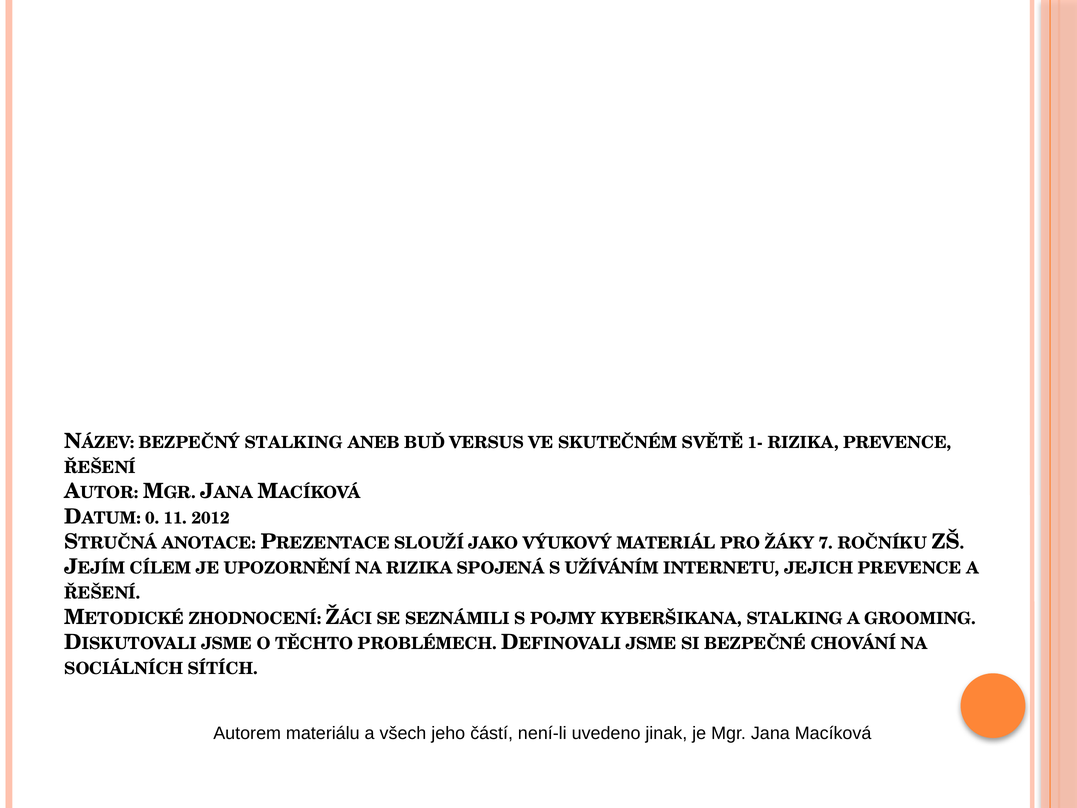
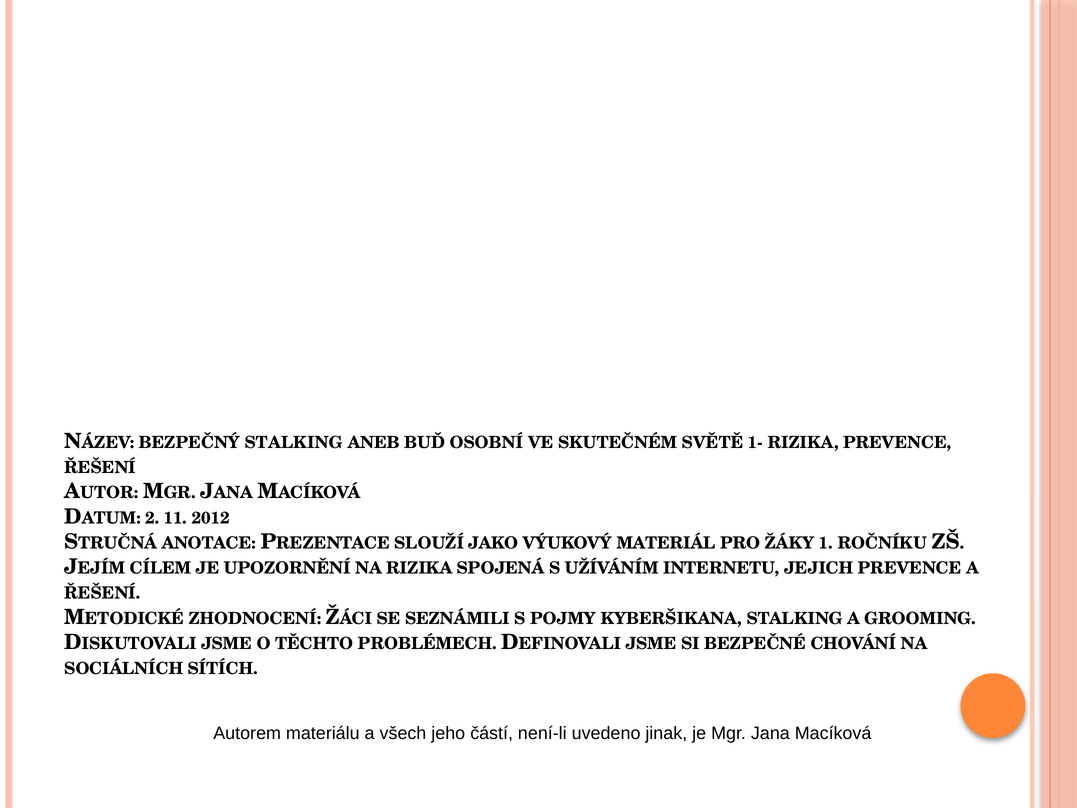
VERSUS: VERSUS -> OSOBNÍ (487, 442)
0: 0 -> 2 (152, 518)
7: 7 -> 1 (826, 543)
